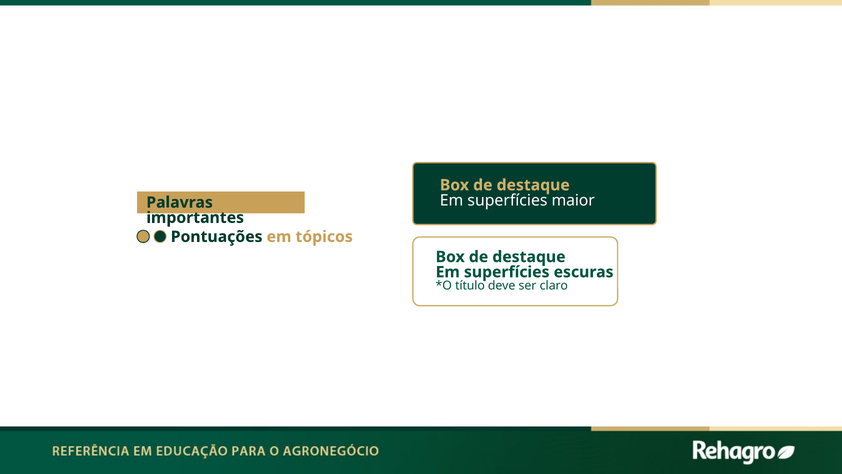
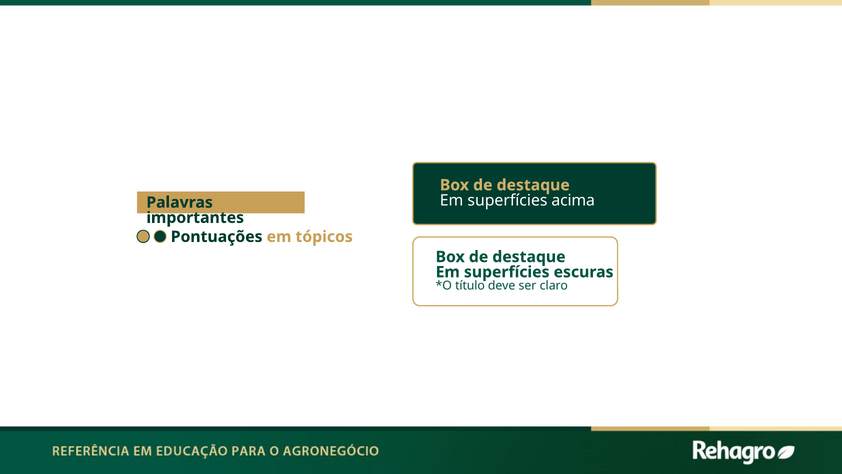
maior: maior -> acima (573, 200)
